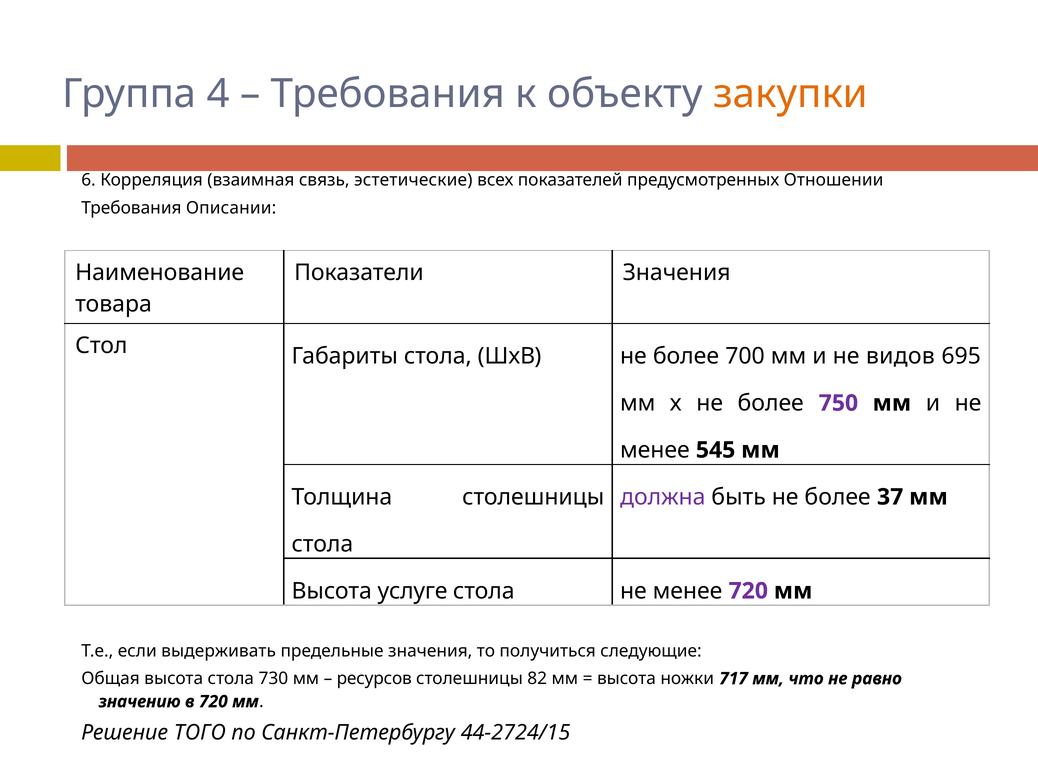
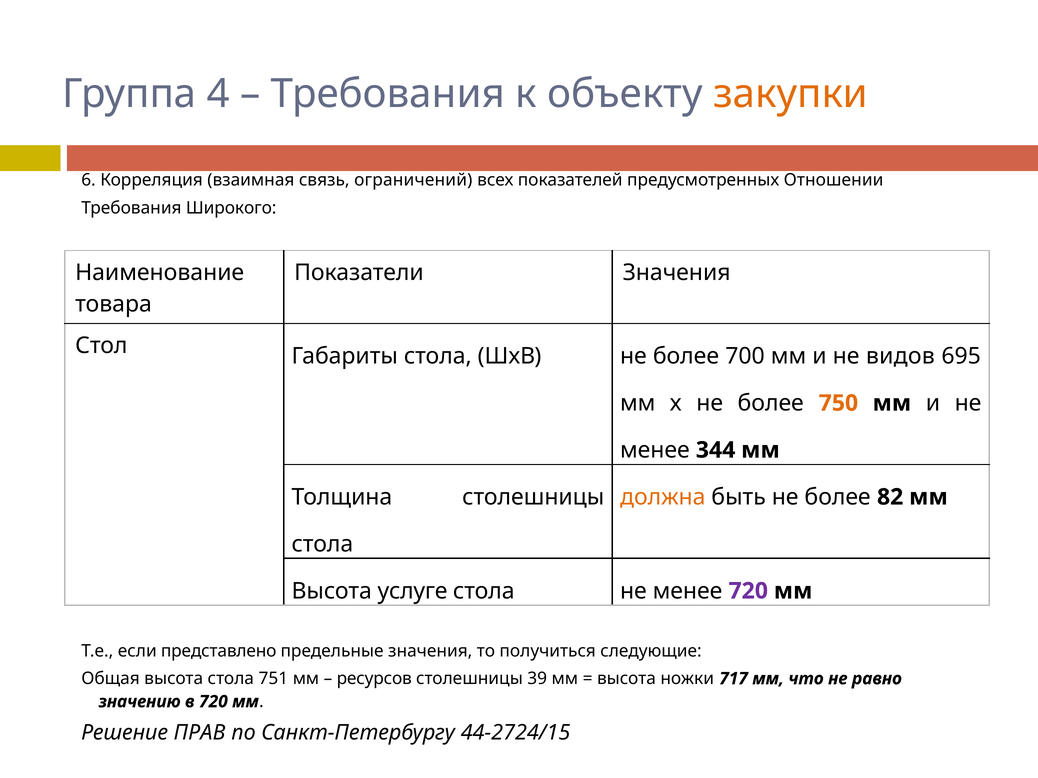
эстетические: эстетические -> ограничений (413, 180)
Описании: Описании -> Широкого (231, 208)
750 colour: purple -> orange (838, 403)
545: 545 -> 344 (716, 450)
должна colour: purple -> orange (663, 497)
37: 37 -> 82 (890, 497)
выдерживать: выдерживать -> представлено (219, 651)
730: 730 -> 751 (273, 679)
82: 82 -> 39 (537, 679)
ТОГО: ТОГО -> ПРАВ (200, 733)
